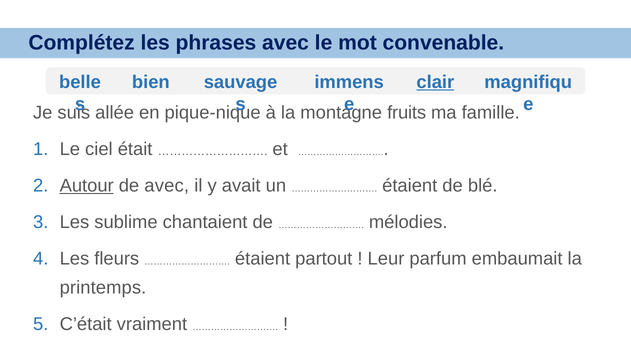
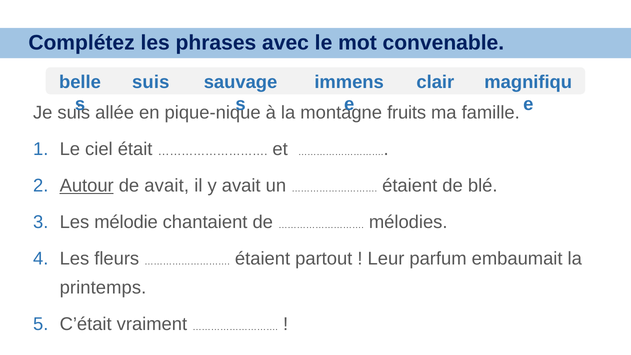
bien: bien -> suis (151, 82)
clair underline: present -> none (435, 82)
de avec: avec -> avait (167, 186)
sublime: sublime -> mélodie (126, 222)
